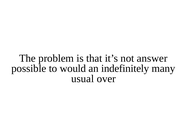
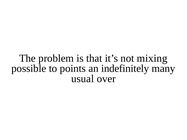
answer: answer -> mixing (152, 58)
would: would -> points (73, 69)
